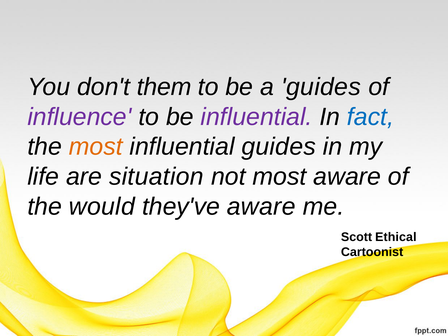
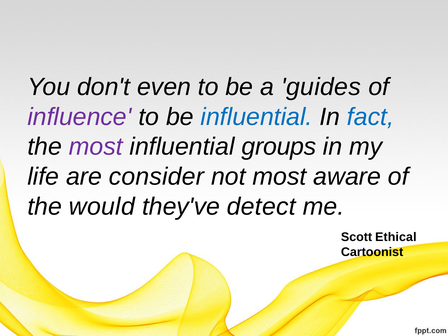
them: them -> even (164, 87)
influential colour: purple -> blue (257, 117)
most colour: orange -> purple (96, 147)
influential guides: guides -> groups (279, 147)
situation: situation -> consider (156, 177)
they've aware: aware -> detect (261, 206)
